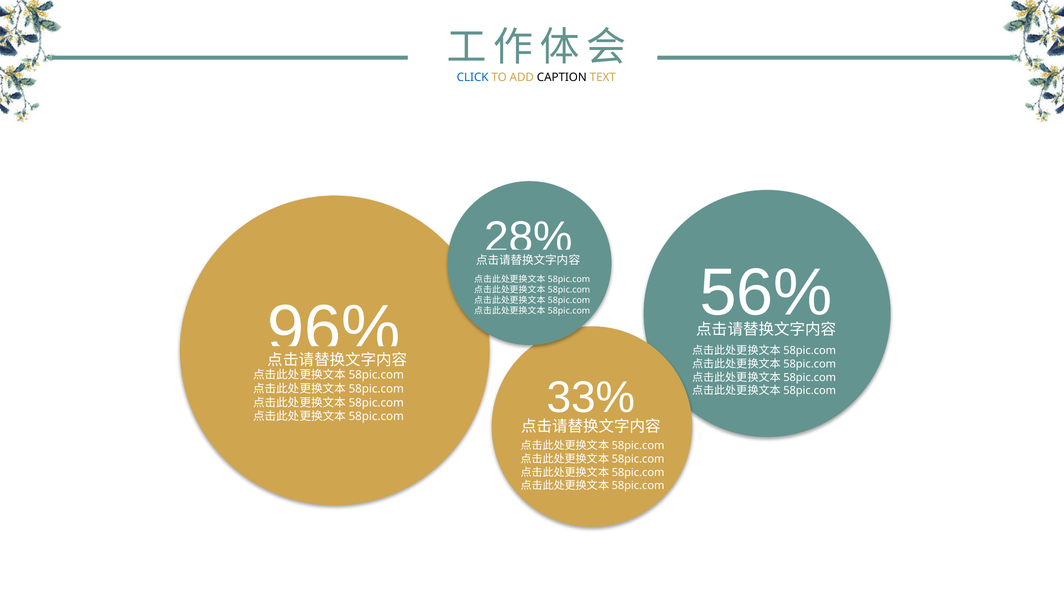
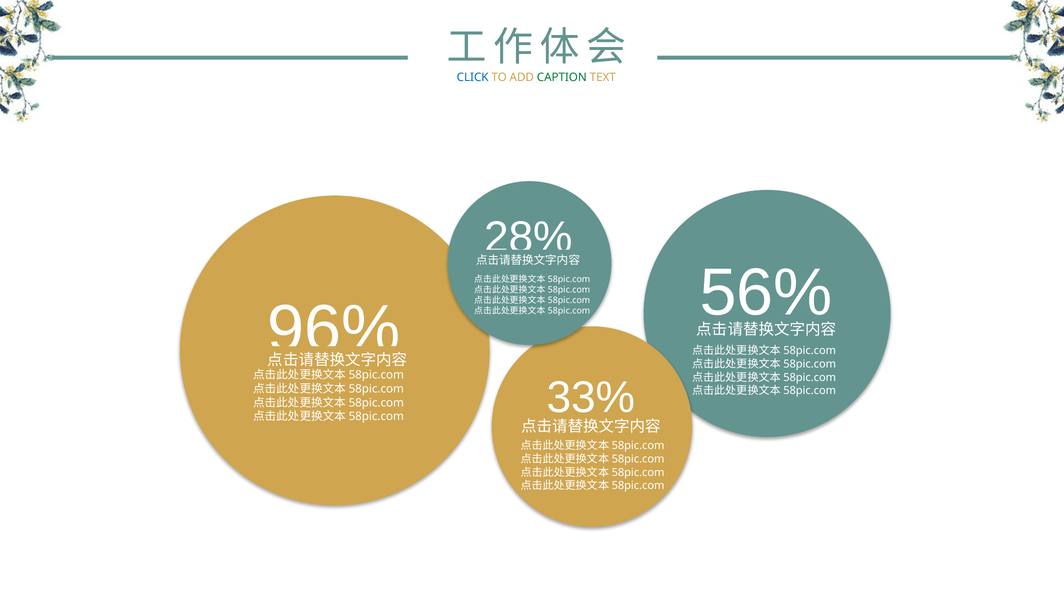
CAPTION colour: black -> green (562, 77)
